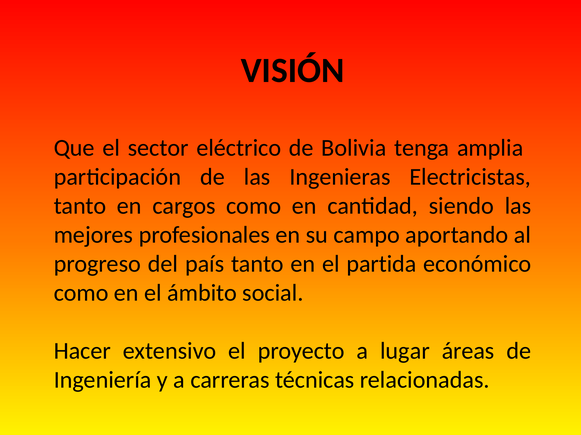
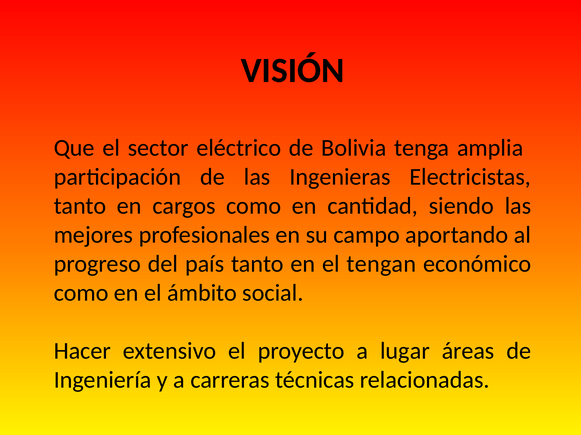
partida: partida -> tengan (381, 264)
